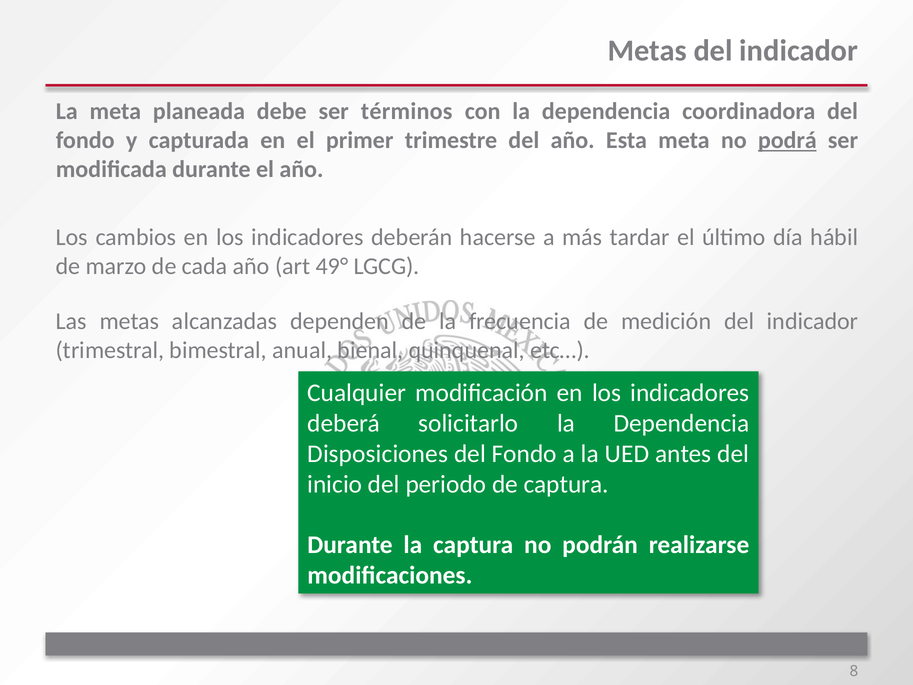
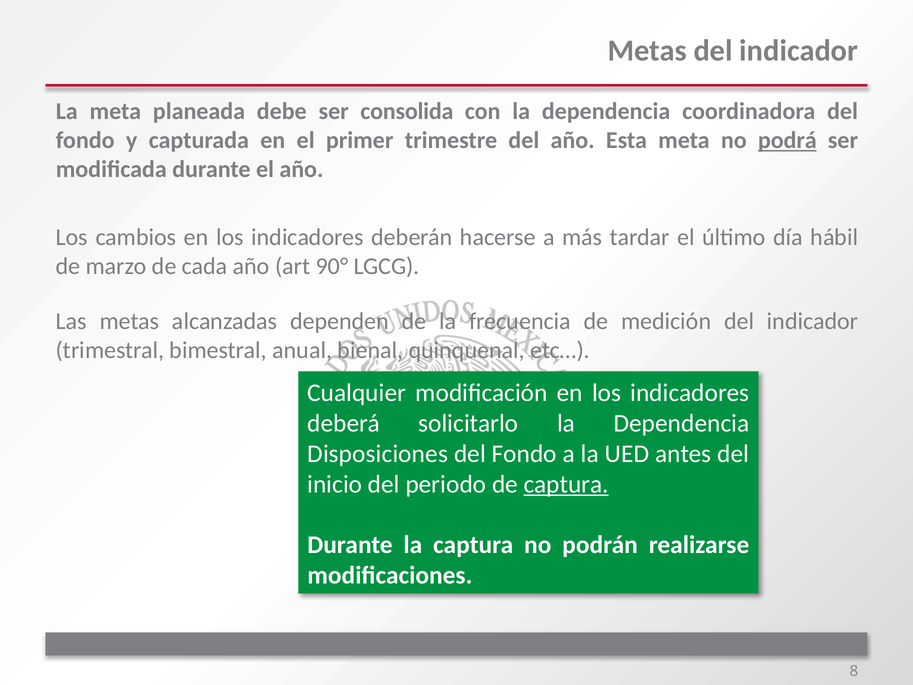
términos: términos -> consolida (407, 111)
49°: 49° -> 90° (332, 266)
captura underline: none -> present (566, 484)
